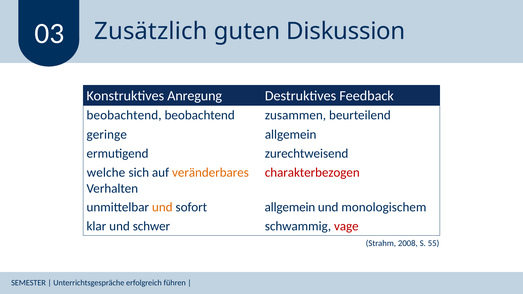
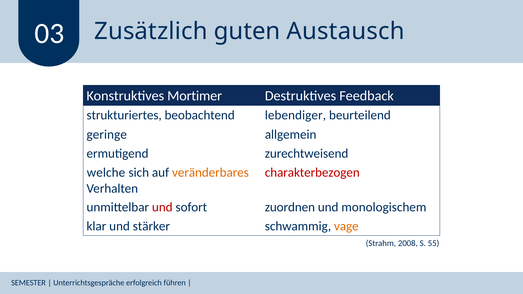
Diskussion: Diskussion -> Austausch (346, 31)
Anregung: Anregung -> Mortimer (195, 96)
beobachtend: beobachtend -> strukturiertes (124, 115)
zusammen: zusammen -> lebendiger (295, 115)
und colour: orange -> red (162, 207)
sofort allgemein: allgemein -> zuordnen (290, 207)
schwer: schwer -> stärker (151, 226)
vage colour: red -> orange (346, 226)
